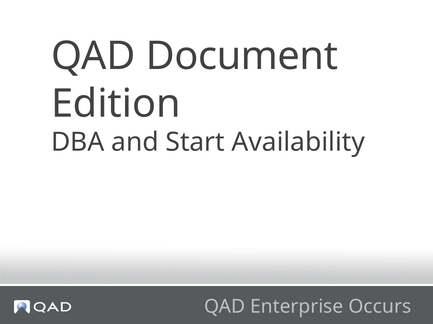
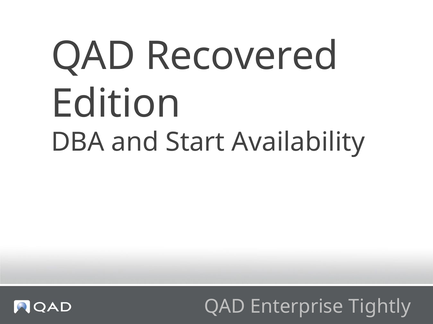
Document: Document -> Recovered (242, 56)
Occurs: Occurs -> Tightly (380, 307)
